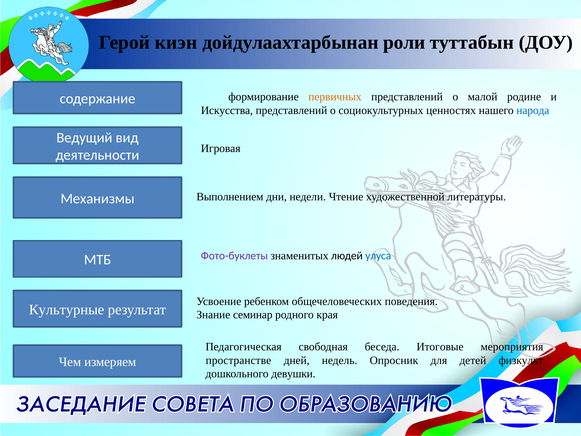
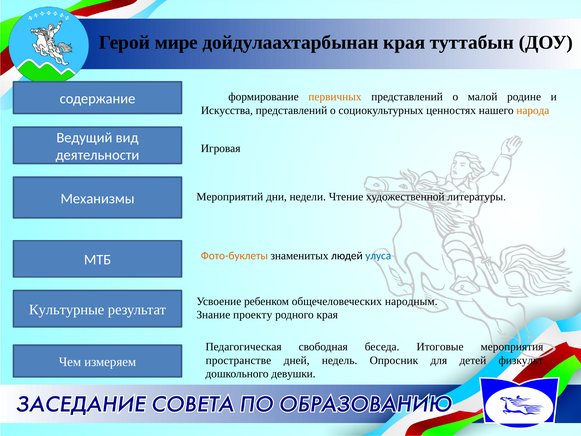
киэн: киэн -> мире (176, 42)
дойдулаахтарбынан роли: роли -> края (404, 42)
народа colour: blue -> orange (533, 110)
Выполнением: Выполнением -> Мероприятий (230, 197)
Фото-буклеты colour: purple -> orange (234, 256)
поведения: поведения -> народным (411, 301)
семинар: семинар -> проекту (253, 315)
